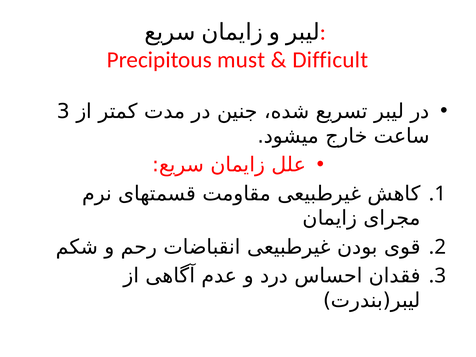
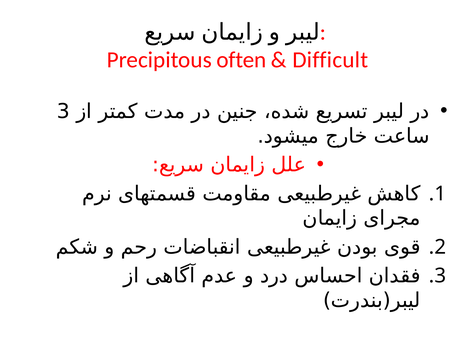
must: must -> often (241, 60)
